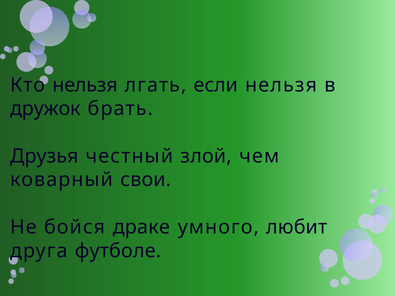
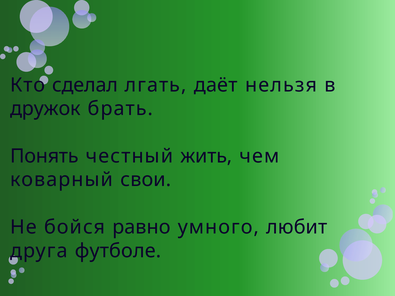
Кто нельзя: нельзя -> сделал (85, 85)
если: если -> даёт (216, 85)
Друзья: Друзья -> Понять (44, 156)
злой: злой -> жить (206, 156)
драке: драке -> равно (141, 227)
